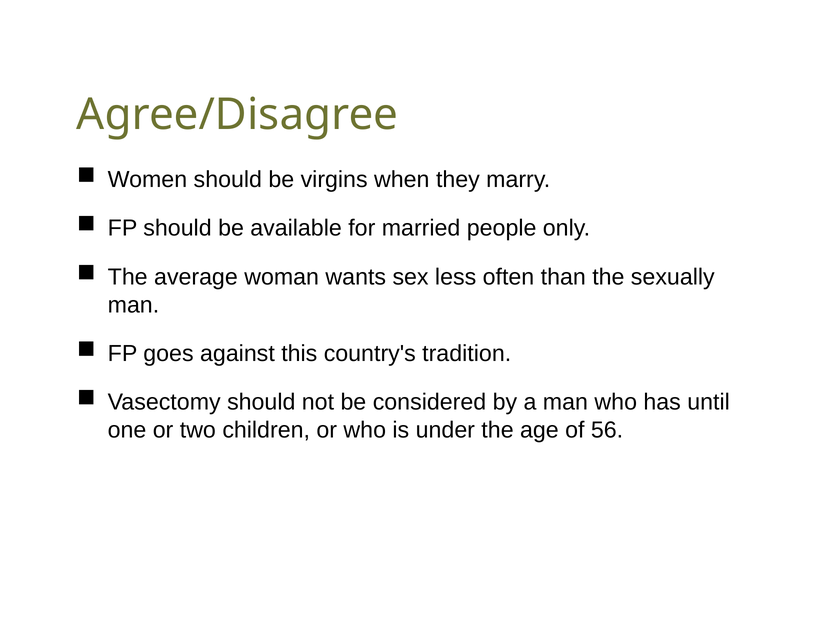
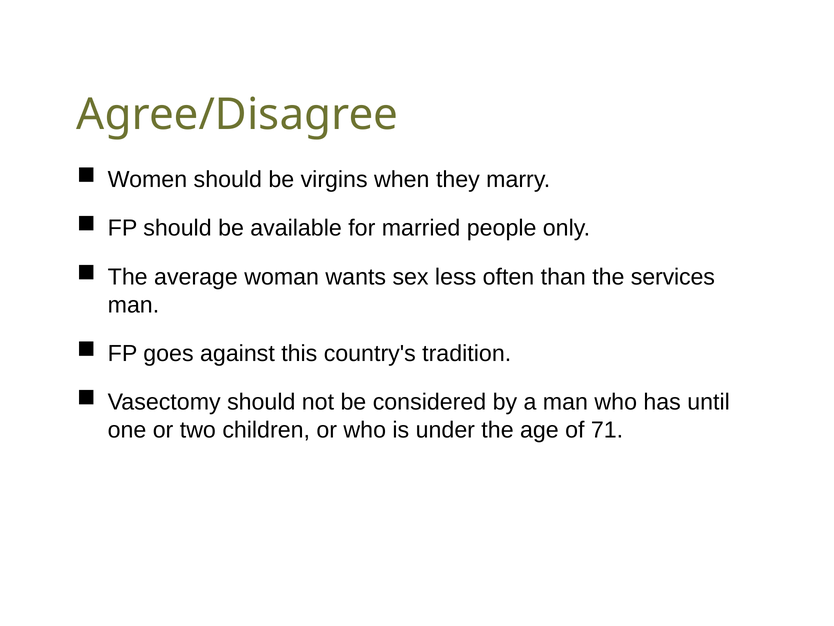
sexually: sexually -> services (673, 277)
56: 56 -> 71 (607, 430)
